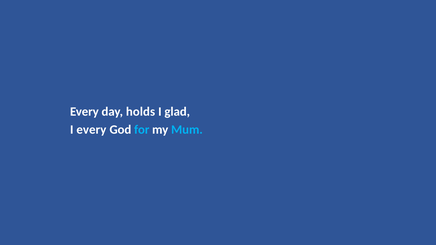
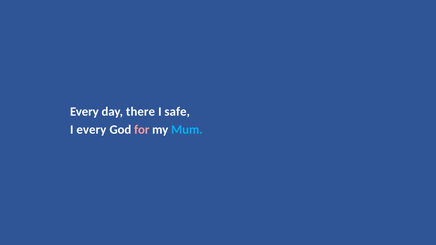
holds: holds -> there (141, 112)
glad: glad -> safe (177, 112)
for colour: light blue -> pink (142, 130)
